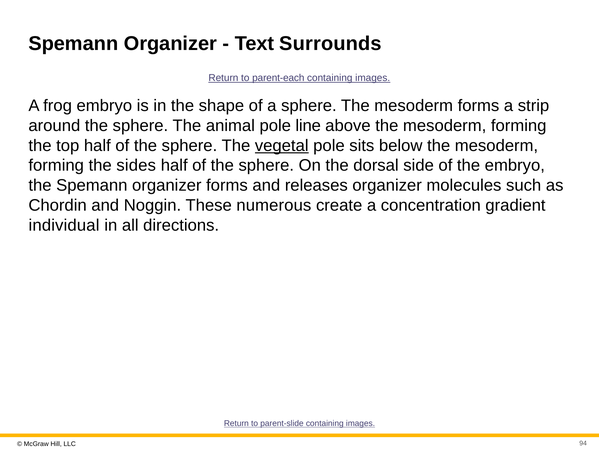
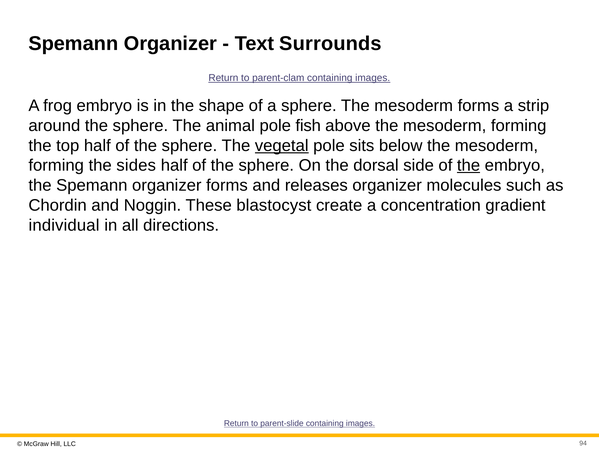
parent-each: parent-each -> parent-clam (278, 78)
line: line -> fish (308, 126)
the underline: none -> present (469, 166)
numerous: numerous -> blastocyst (274, 206)
